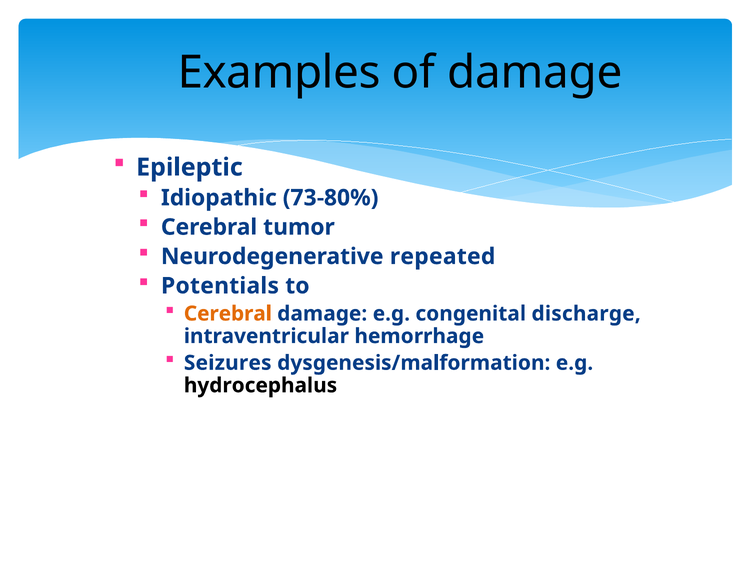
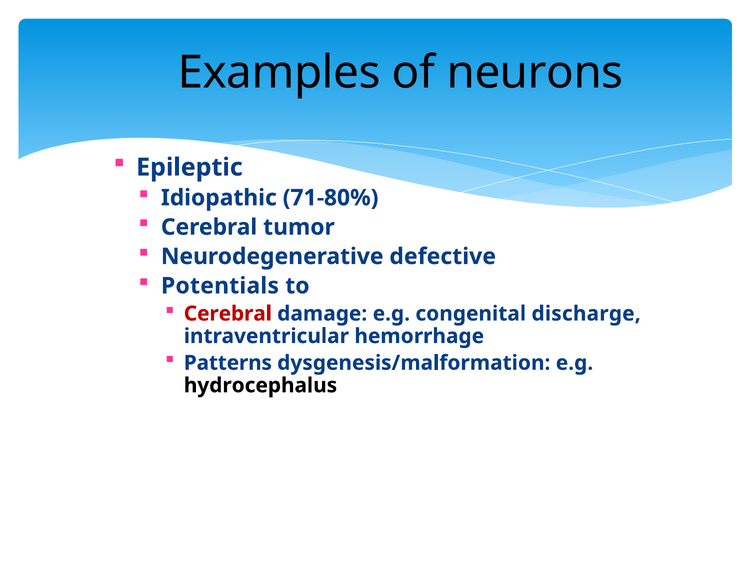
of damage: damage -> neurons (535, 73)
73-80%: 73-80% -> 71-80% (331, 198)
repeated: repeated -> defective (443, 256)
Cerebral colour: orange -> red (228, 313)
Seizures: Seizures -> Patterns (228, 363)
